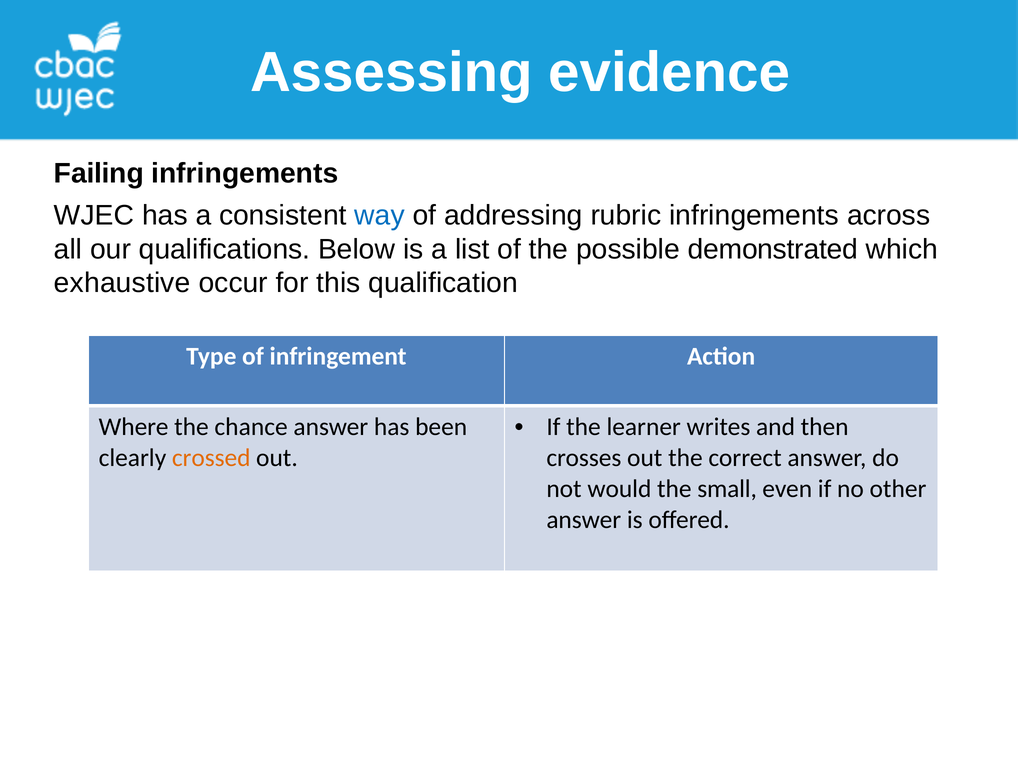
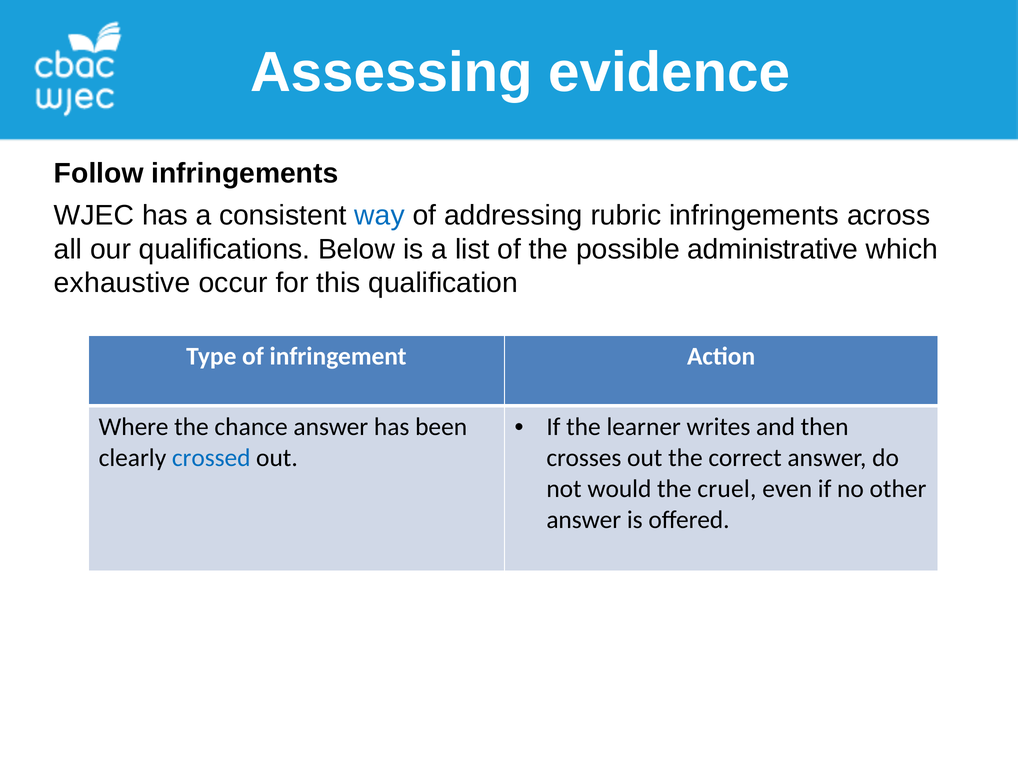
Failing: Failing -> Follow (99, 173)
demonstrated: demonstrated -> administrative (773, 249)
crossed colour: orange -> blue (211, 457)
small: small -> cruel (727, 488)
